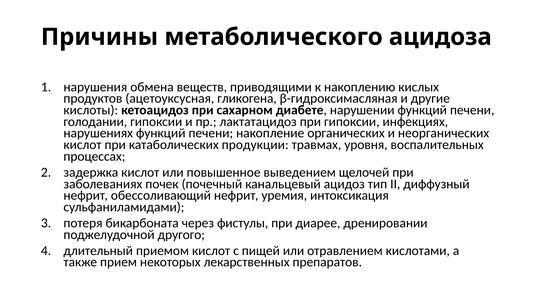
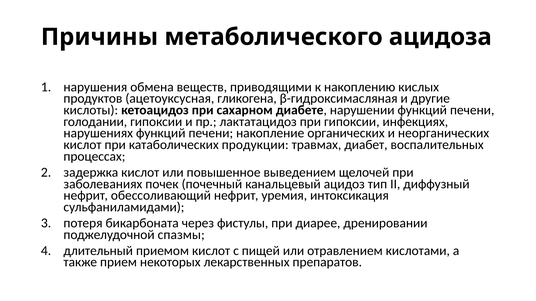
уровня: уровня -> диабет (366, 145)
другого: другого -> спазмы (181, 235)
